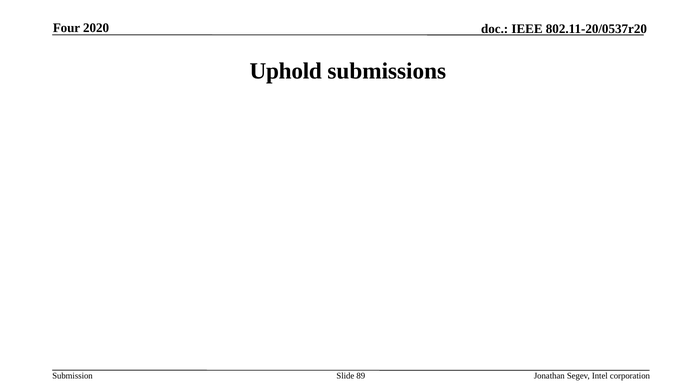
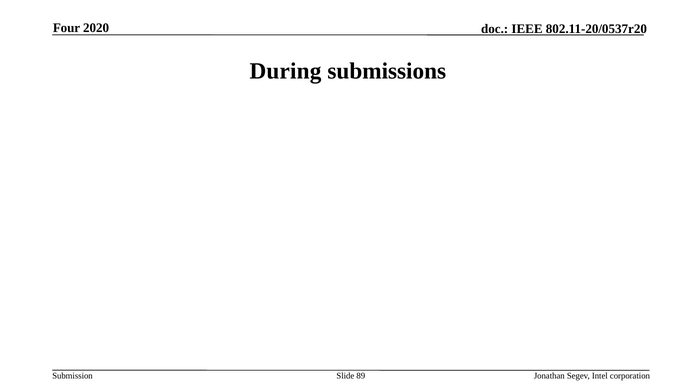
Uphold: Uphold -> During (285, 71)
